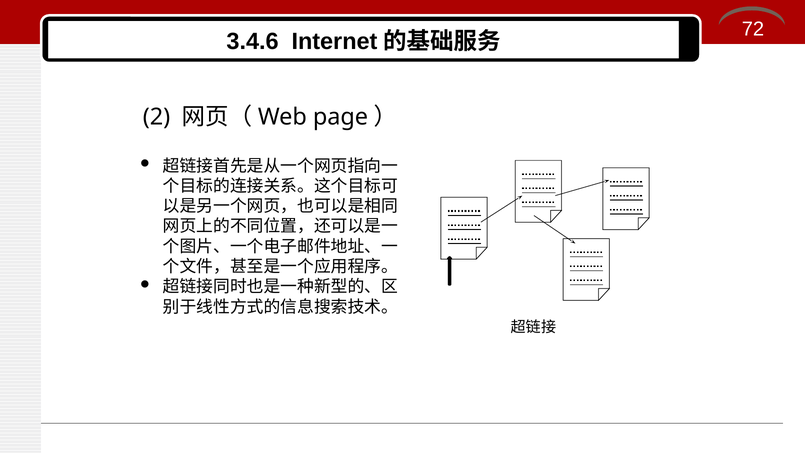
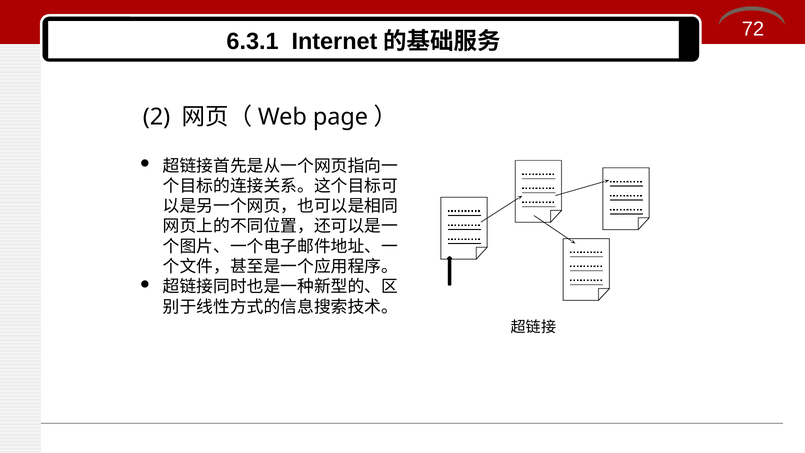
3.4.6: 3.4.6 -> 6.3.1 (253, 41)
